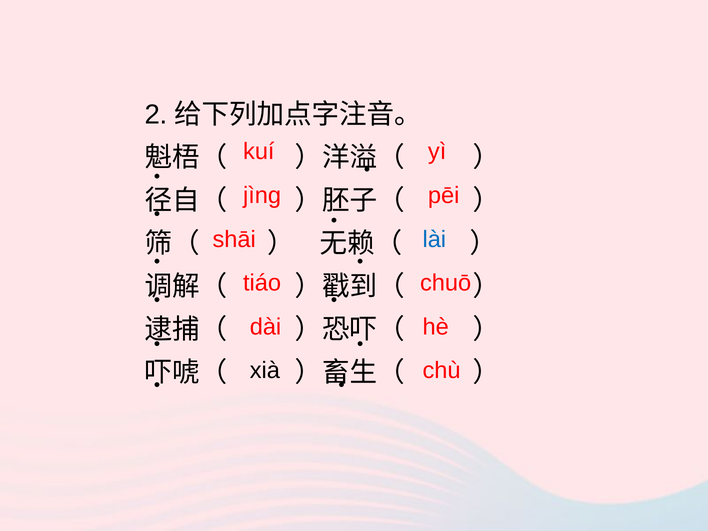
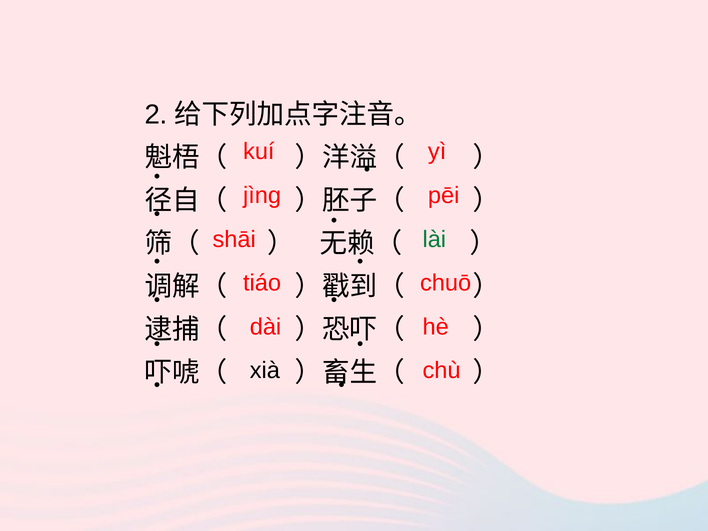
lài colour: blue -> green (434, 240)
